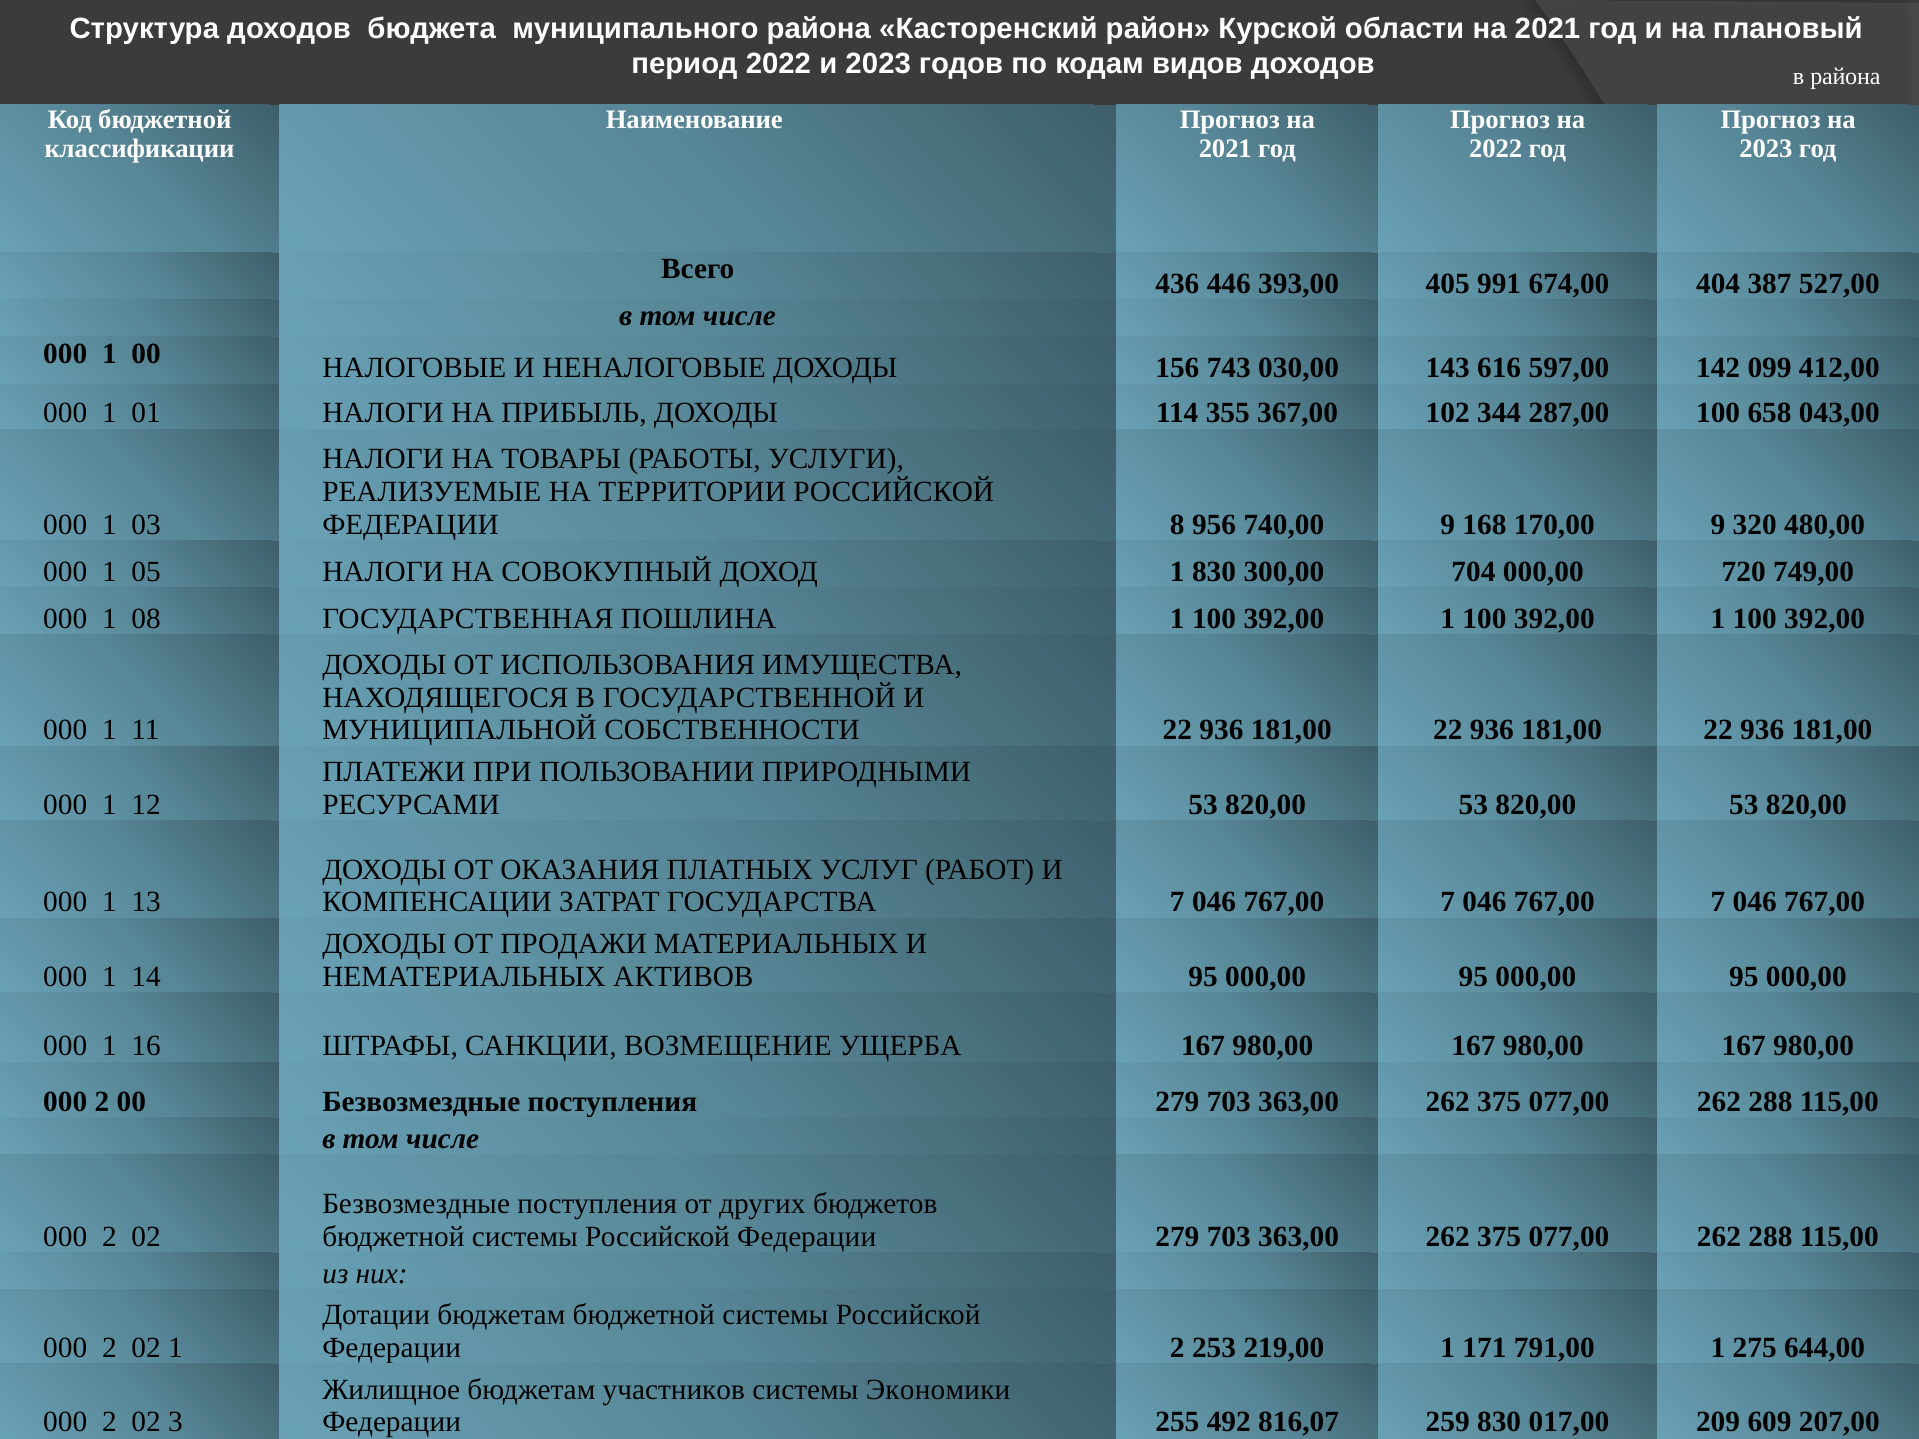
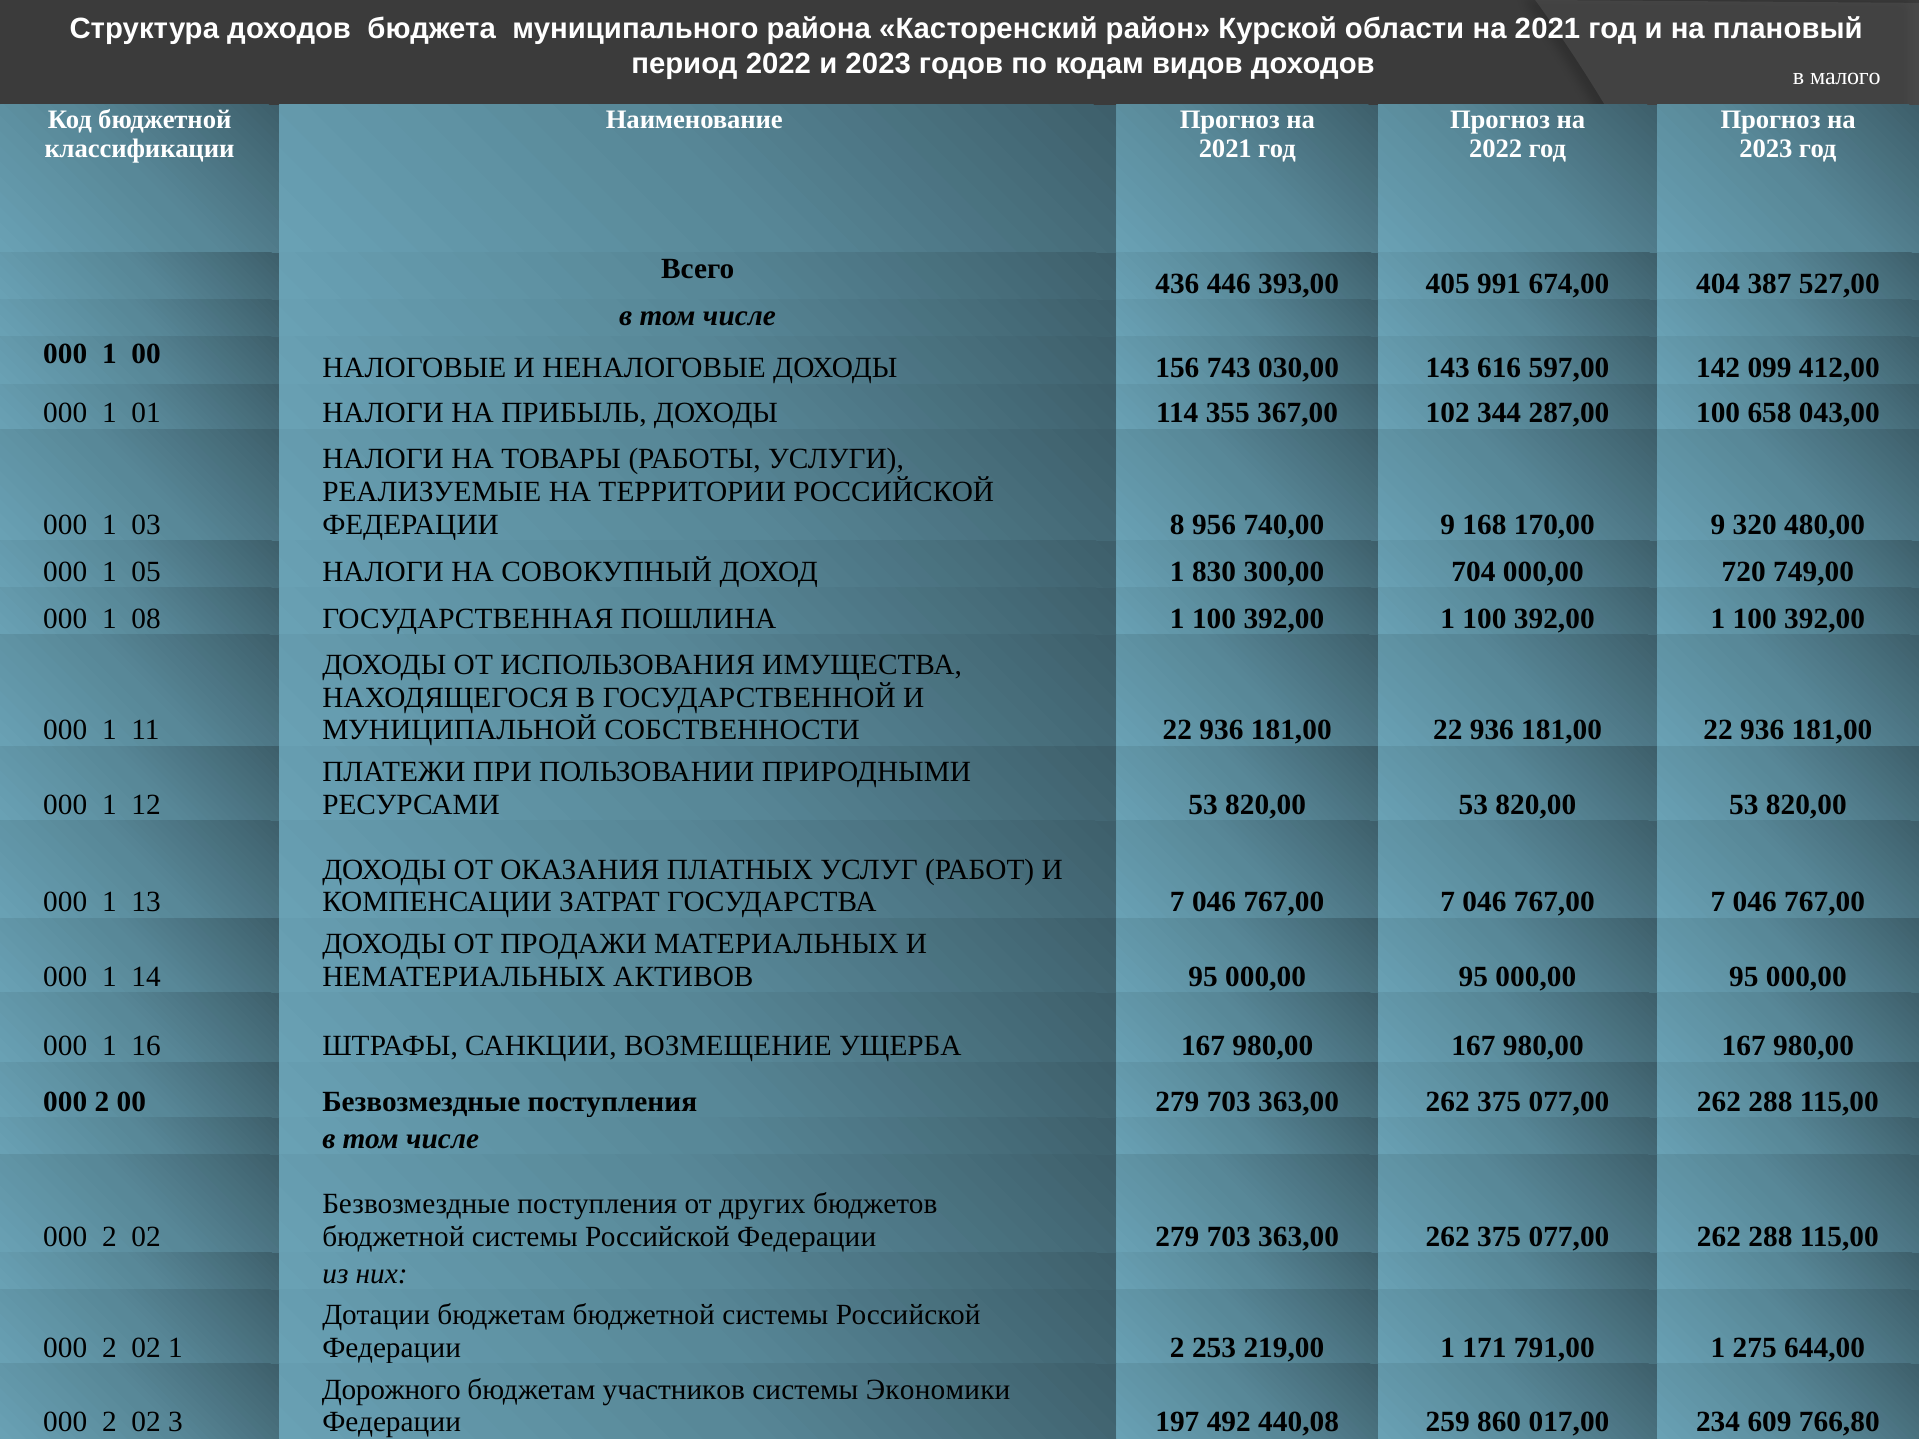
в района: района -> малого (1845, 77)
Жилищное: Жилищное -> Дорожного (391, 1390)
255: 255 -> 197 (1177, 1422)
816,07: 816,07 -> 440,08 (1299, 1422)
259 830: 830 -> 860 (1499, 1422)
209: 209 -> 234 (1718, 1422)
207,00: 207,00 -> 766,80 (1839, 1422)
